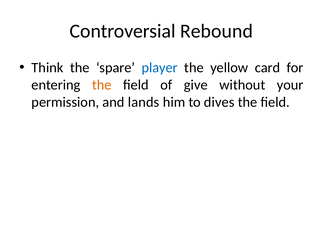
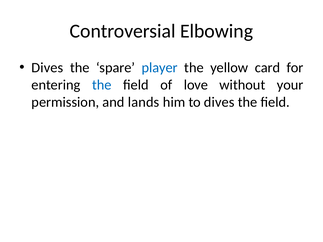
Rebound: Rebound -> Elbowing (217, 31)
Think: Think -> Dives (47, 68)
the colour: orange -> blue (102, 85)
give: give -> love (196, 85)
